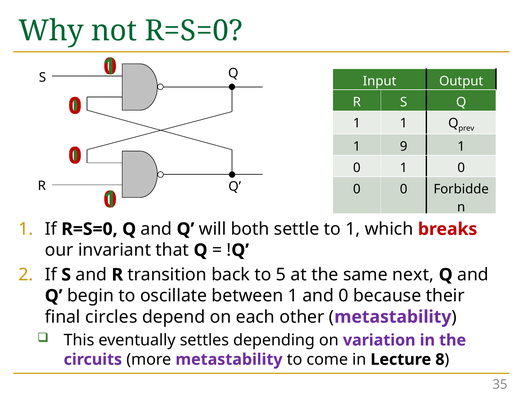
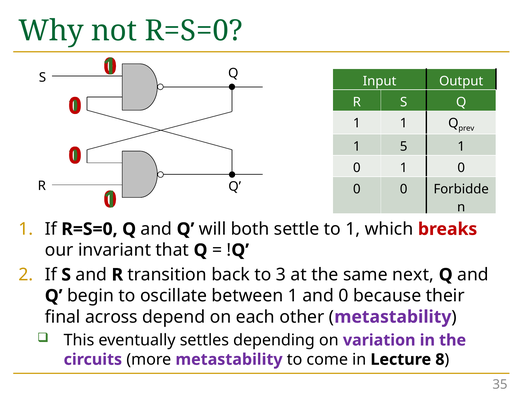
9: 9 -> 5 (404, 147)
5: 5 -> 3 (281, 275)
circles: circles -> across (111, 317)
